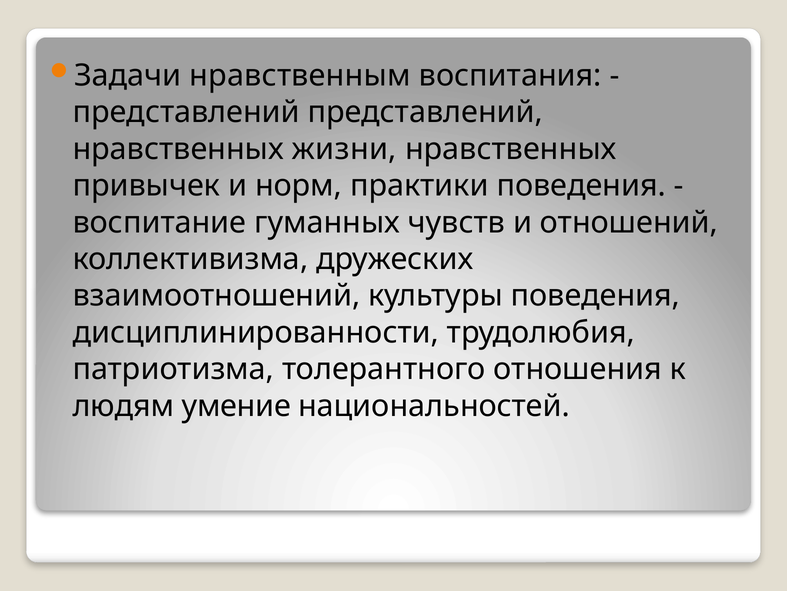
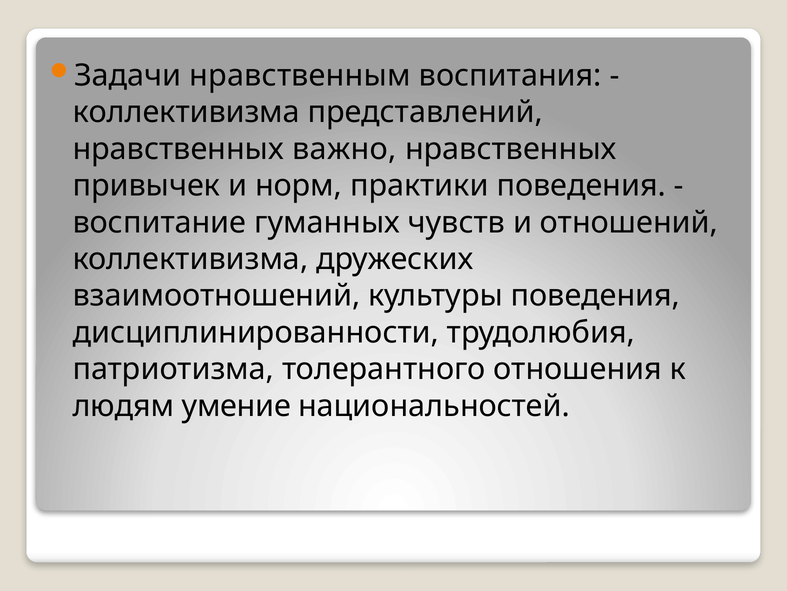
представлений: представлений -> коллективизма (186, 112)
жизни: жизни -> важно (344, 149)
